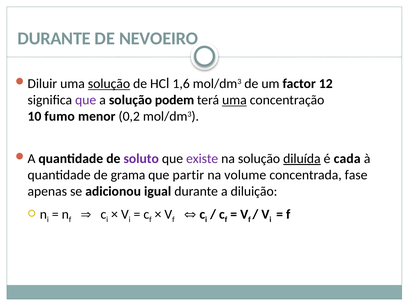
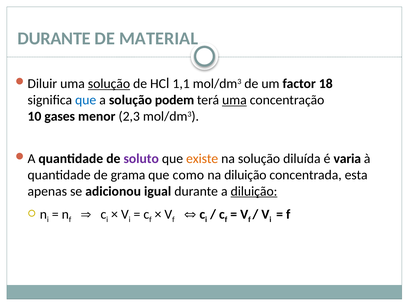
NEVOEIRO: NEVOEIRO -> MATERIAL (159, 39)
1,6: 1,6 -> 1,1 (181, 84)
12: 12 -> 18 (326, 84)
que colour: purple -> blue (86, 100)
fumo: fumo -> gases (60, 117)
0,2: 0,2 -> 2,3 (129, 117)
existe colour: purple -> orange (202, 159)
diluída underline: present -> none (302, 159)
cada: cada -> varia (347, 159)
partir: partir -> como (188, 175)
na volume: volume -> diluição (245, 175)
fase: fase -> esta (356, 175)
diluição underline: none -> present (254, 192)
